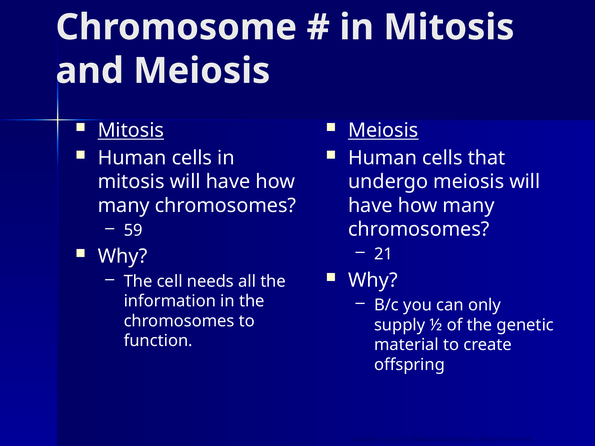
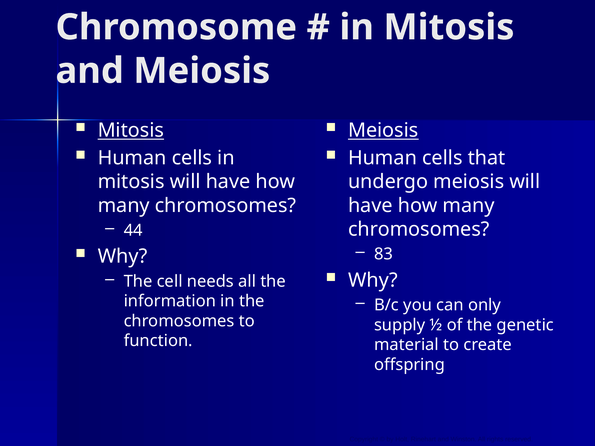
59: 59 -> 44 (133, 231)
21: 21 -> 83 (384, 254)
